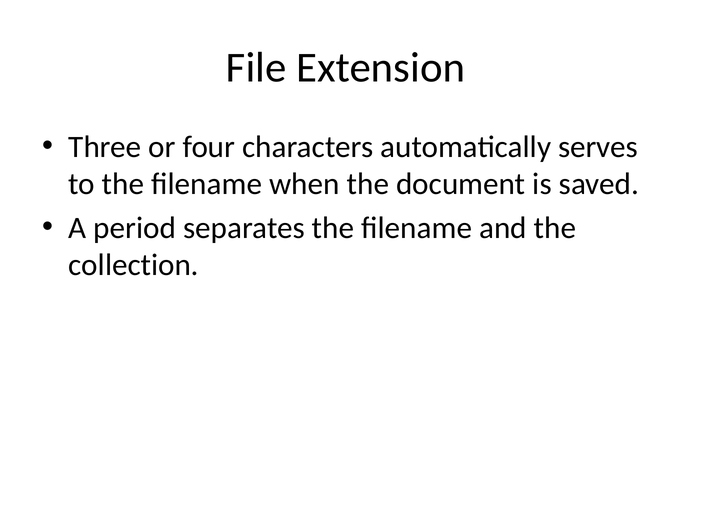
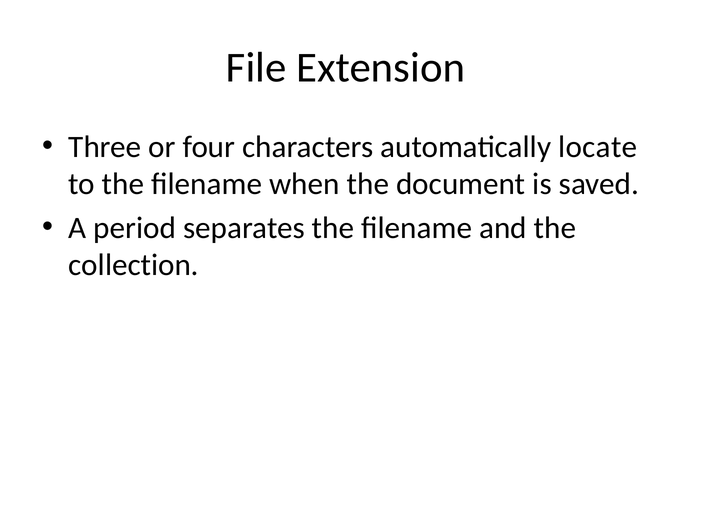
serves: serves -> locate (598, 147)
